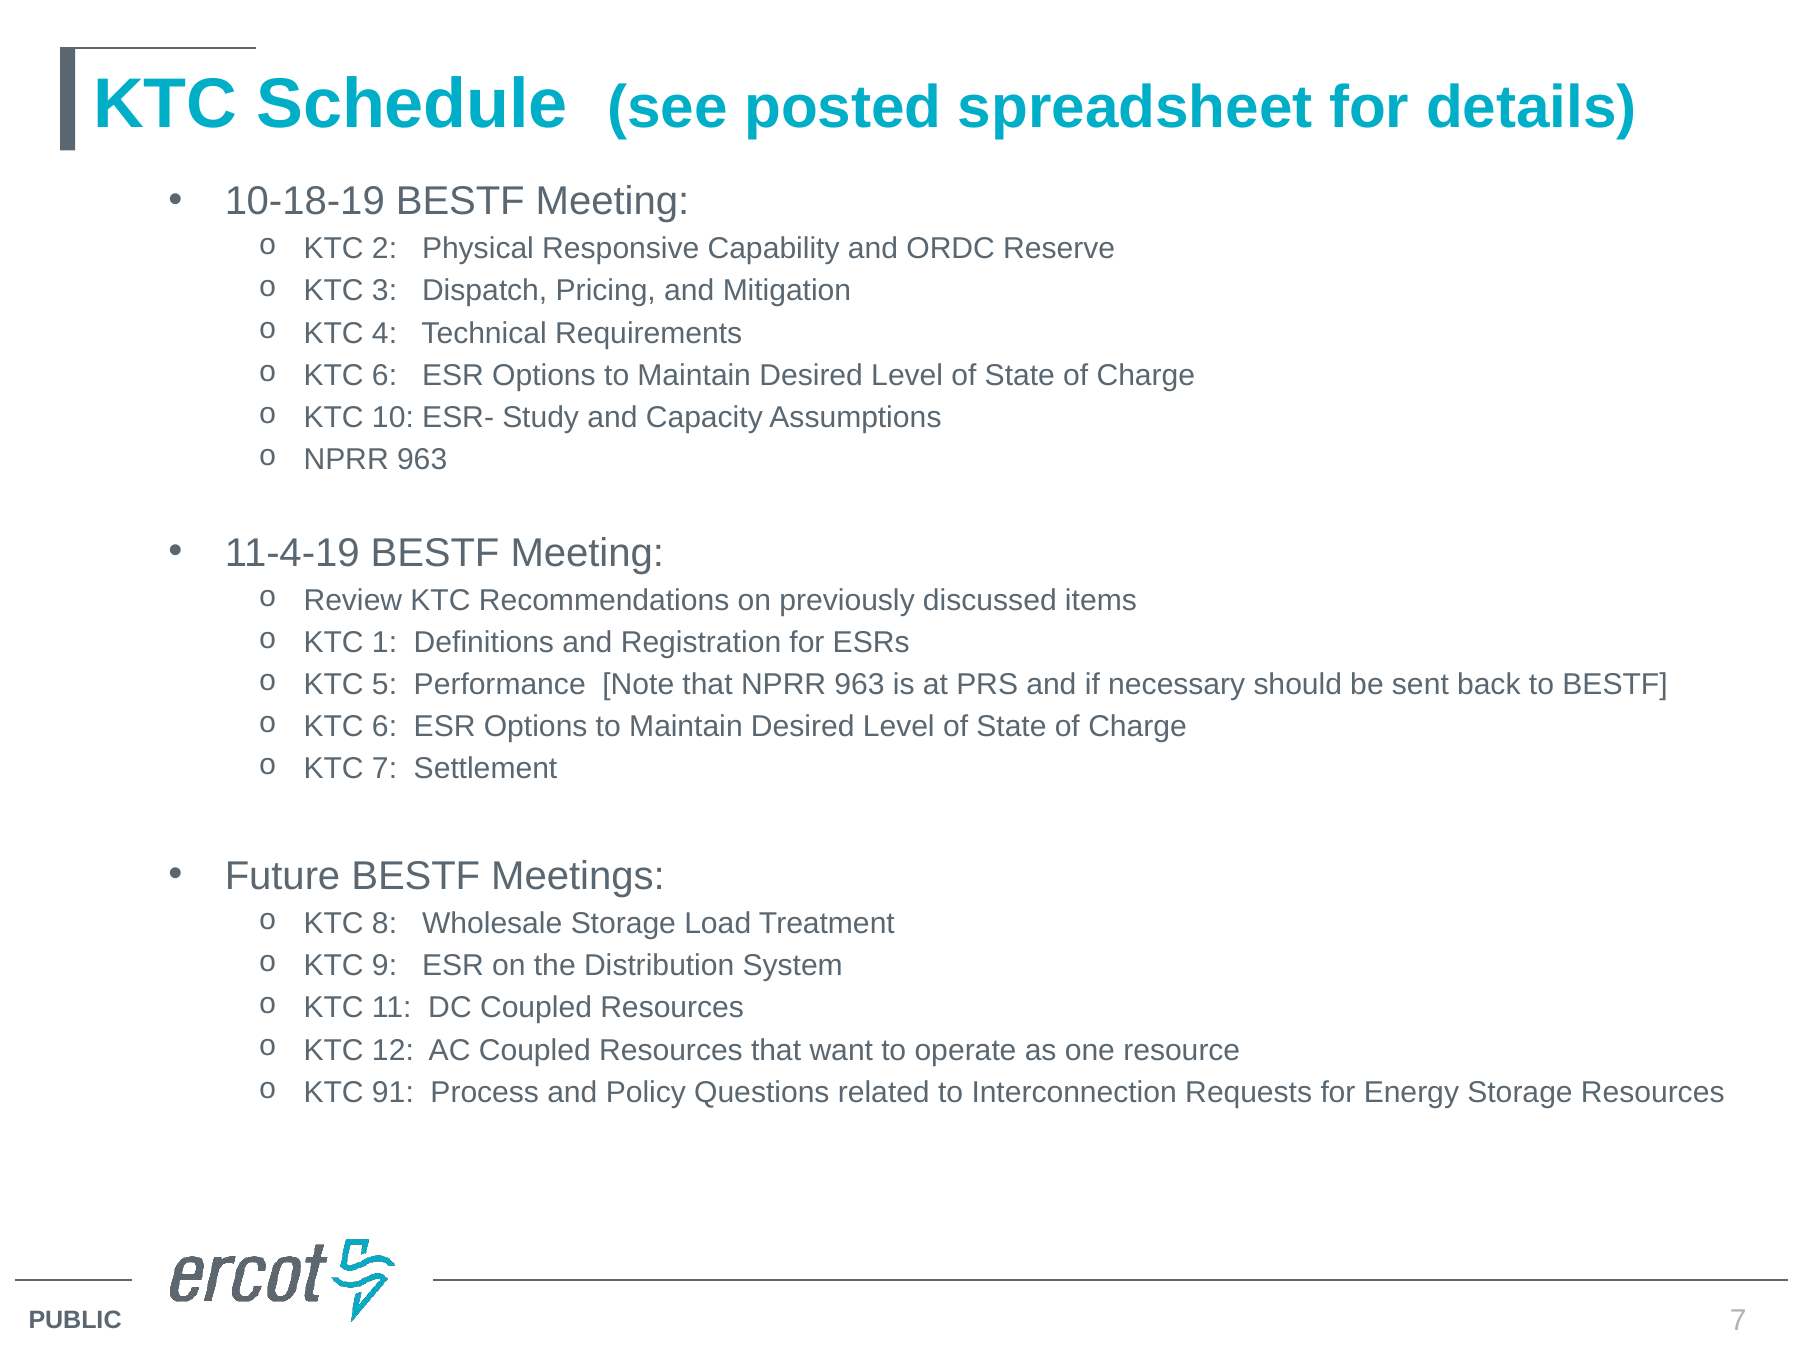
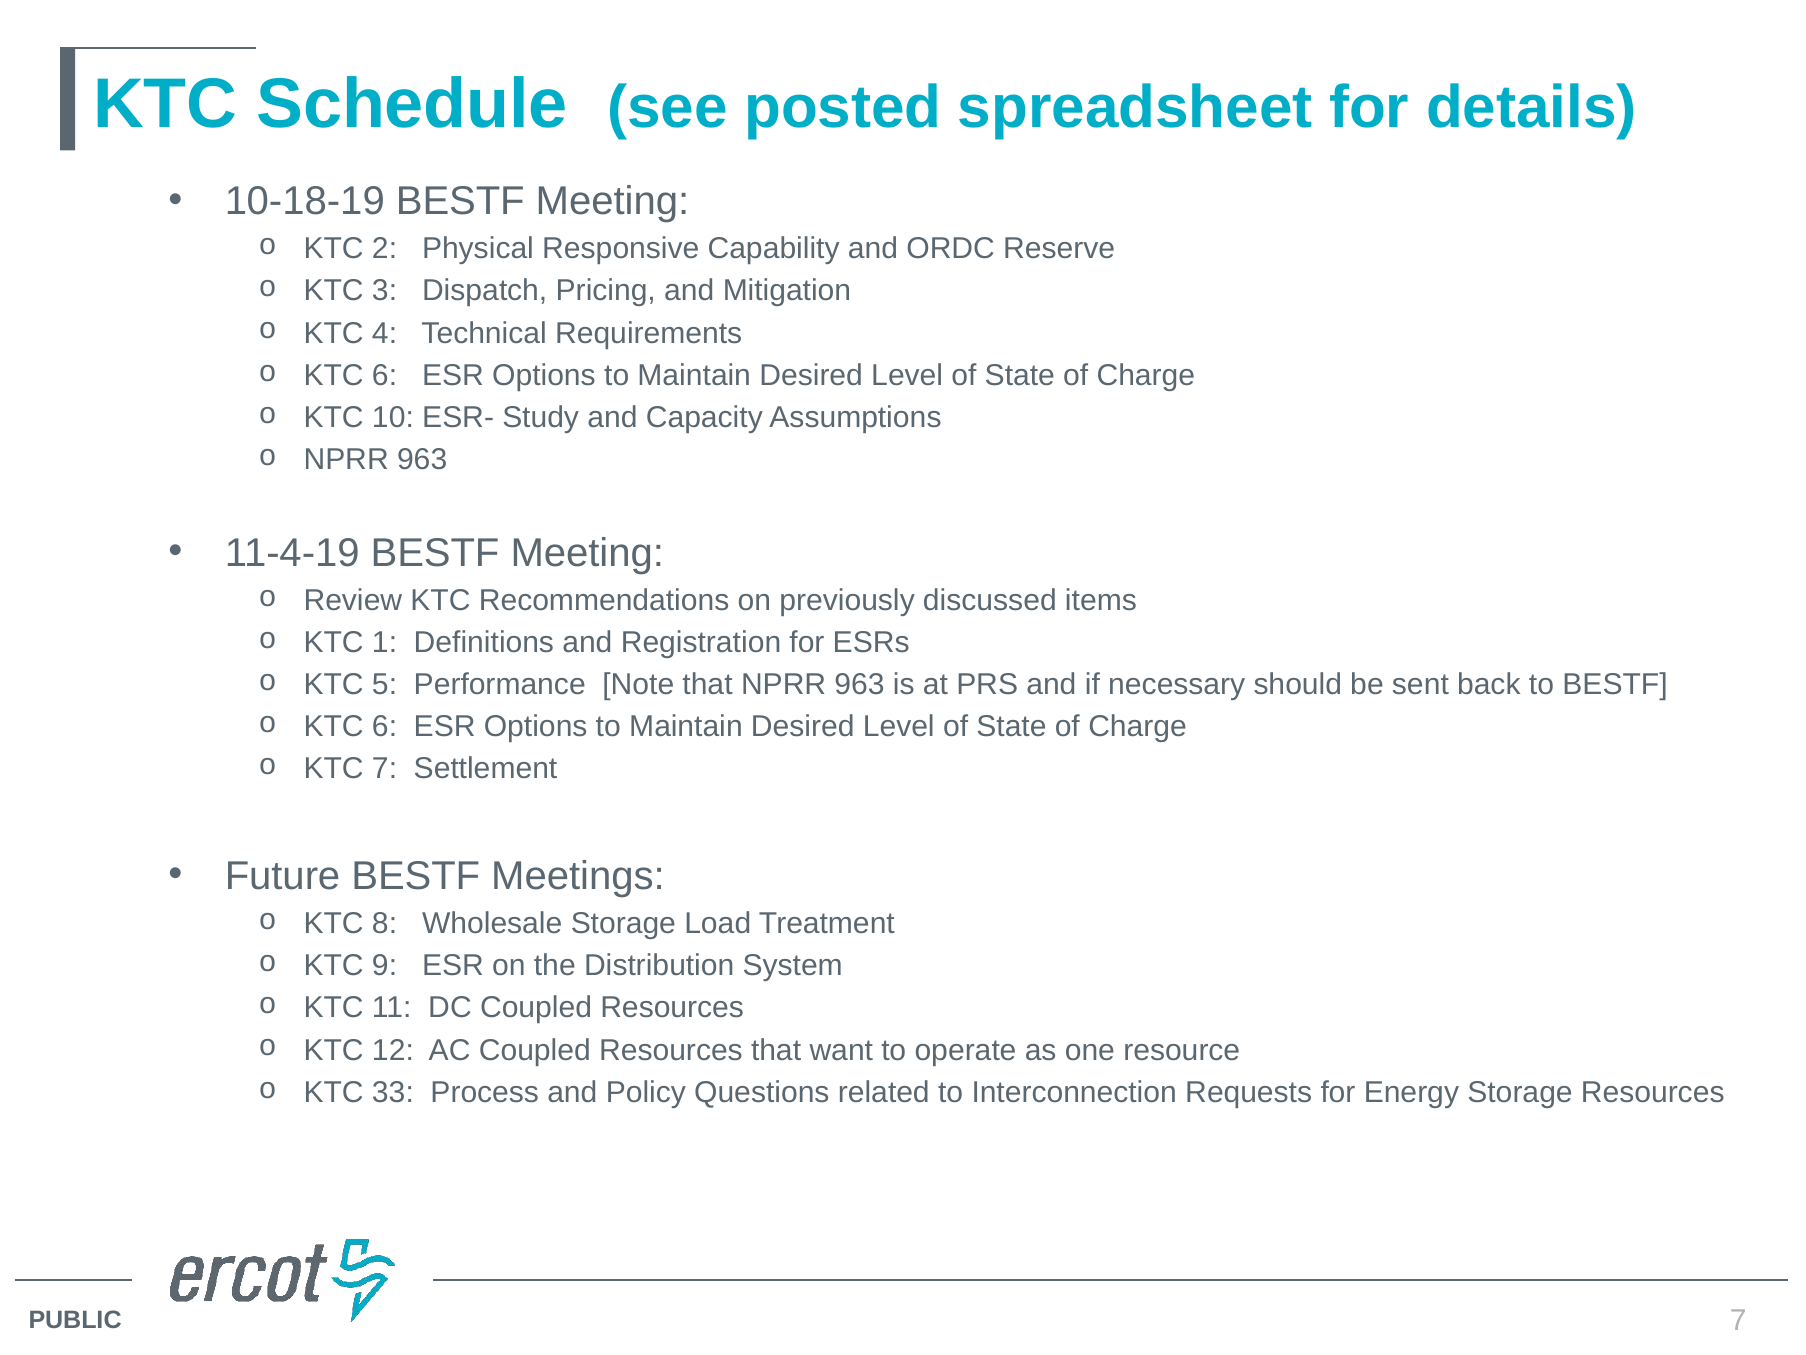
91: 91 -> 33 (393, 1092)
